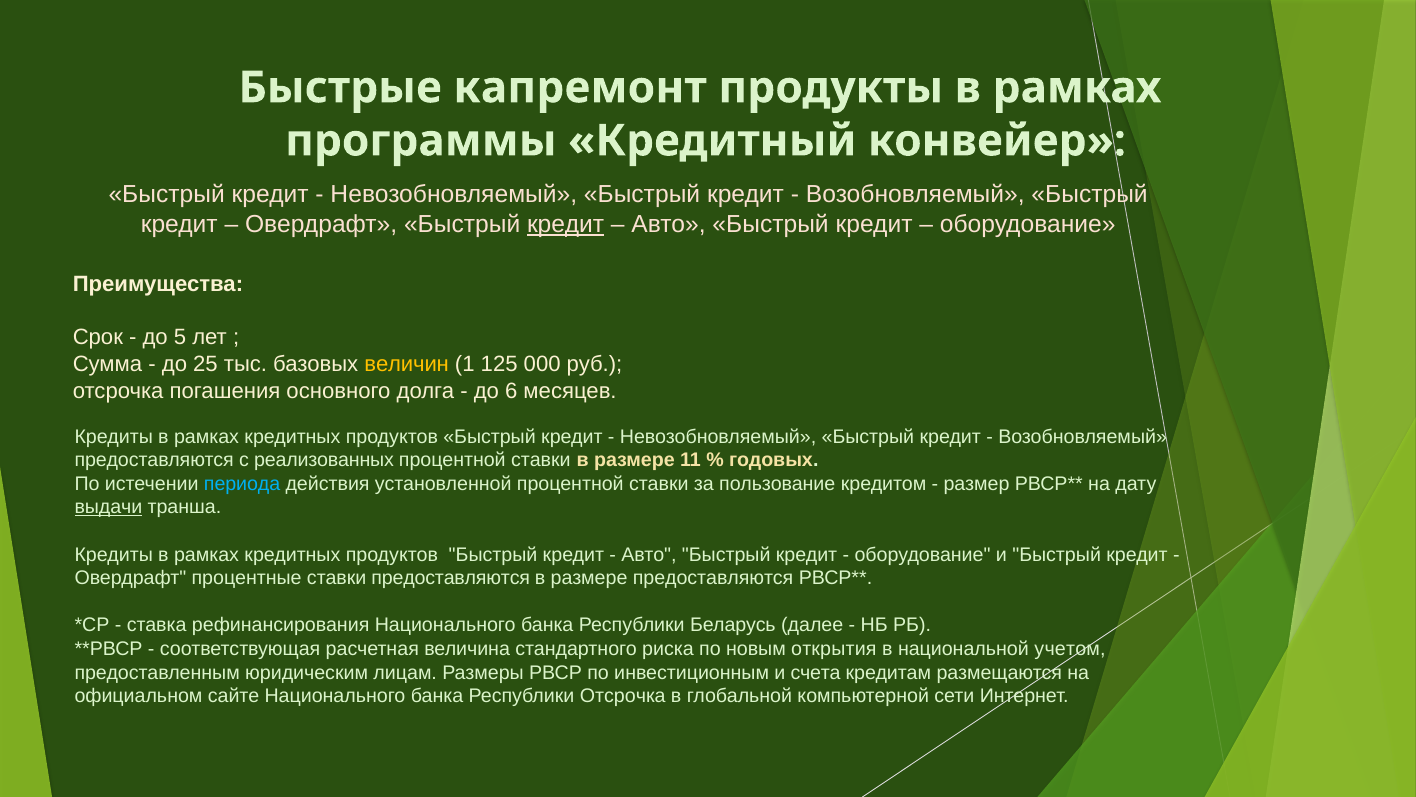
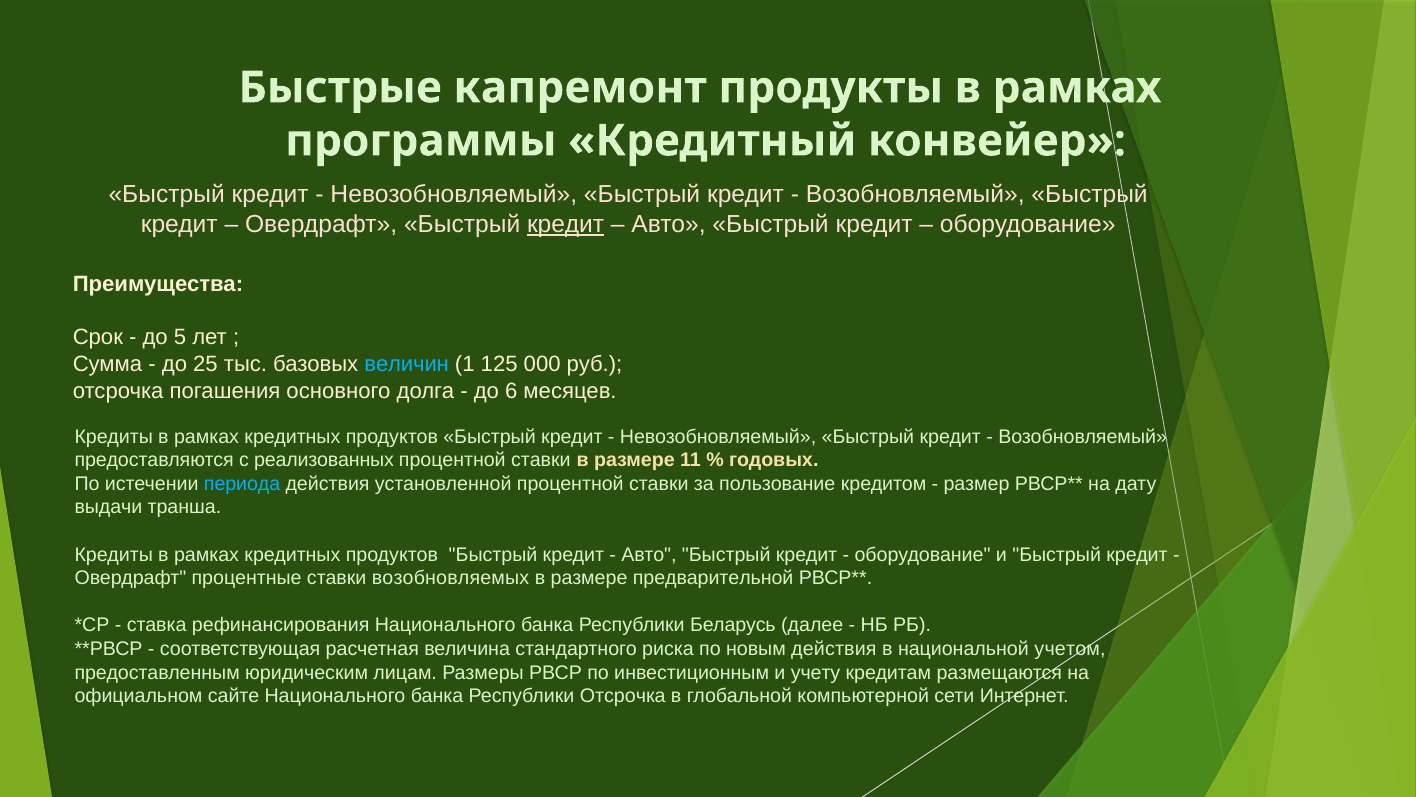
величин colour: yellow -> light blue (407, 364)
выдачи underline: present -> none (108, 507)
ставки предоставляются: предоставляются -> возобновляемых (451, 578)
размере предоставляются: предоставляются -> предварительной (713, 578)
новым открытия: открытия -> действия (834, 649)
счета: счета -> учету (816, 672)
